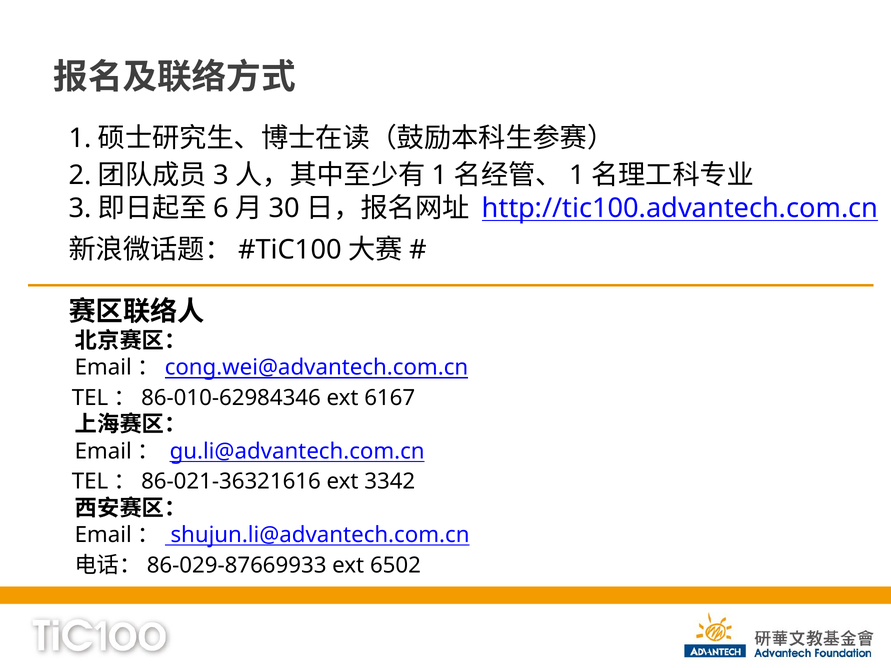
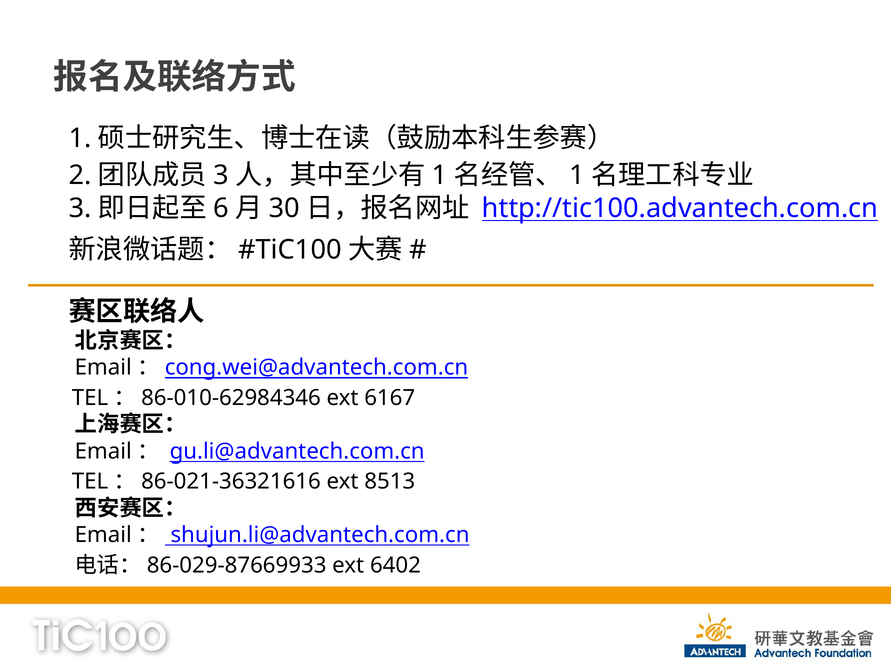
3342: 3342 -> 8513 (390, 482)
6502: 6502 -> 6402 (395, 566)
